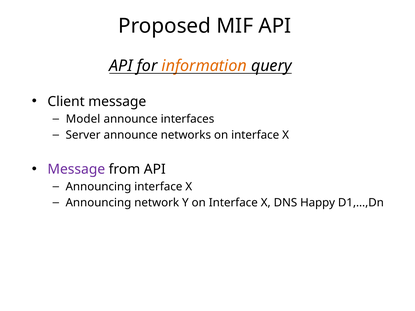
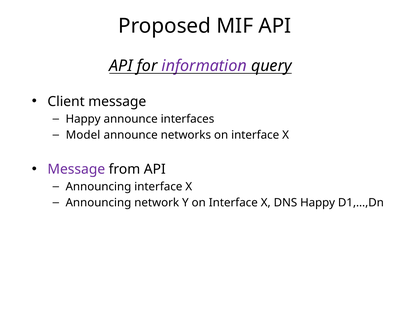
information colour: orange -> purple (204, 66)
Model: Model -> Happy (83, 119)
Server: Server -> Model (83, 135)
